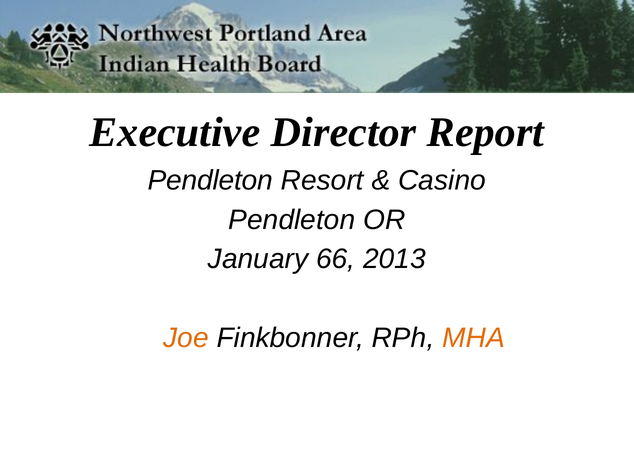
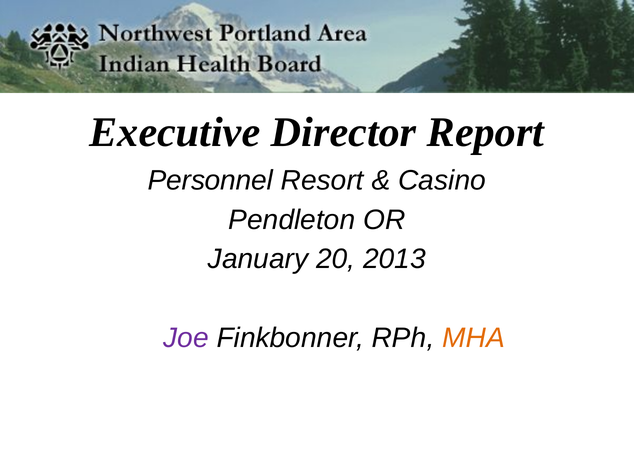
Pendleton: Pendleton -> Personnel (210, 181)
66: 66 -> 20 (336, 259)
Joe colour: orange -> purple (186, 338)
